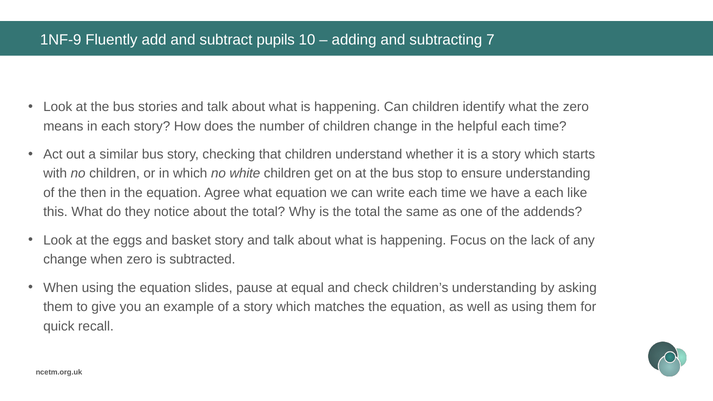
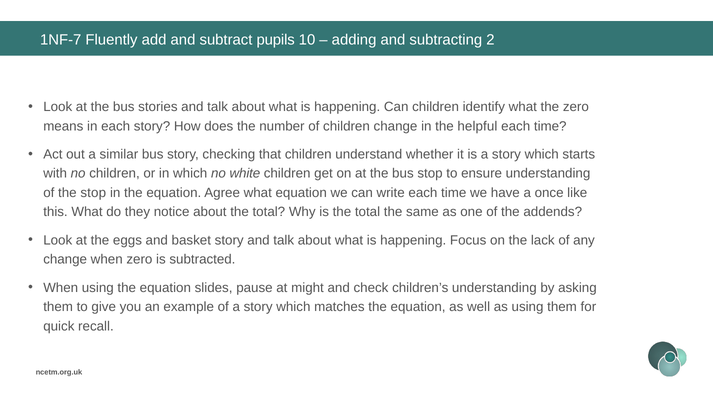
1NF-9: 1NF-9 -> 1NF-7 (61, 40)
7: 7 -> 2 (490, 40)
the then: then -> stop (93, 193)
a each: each -> once (549, 193)
equal: equal -> might (307, 288)
